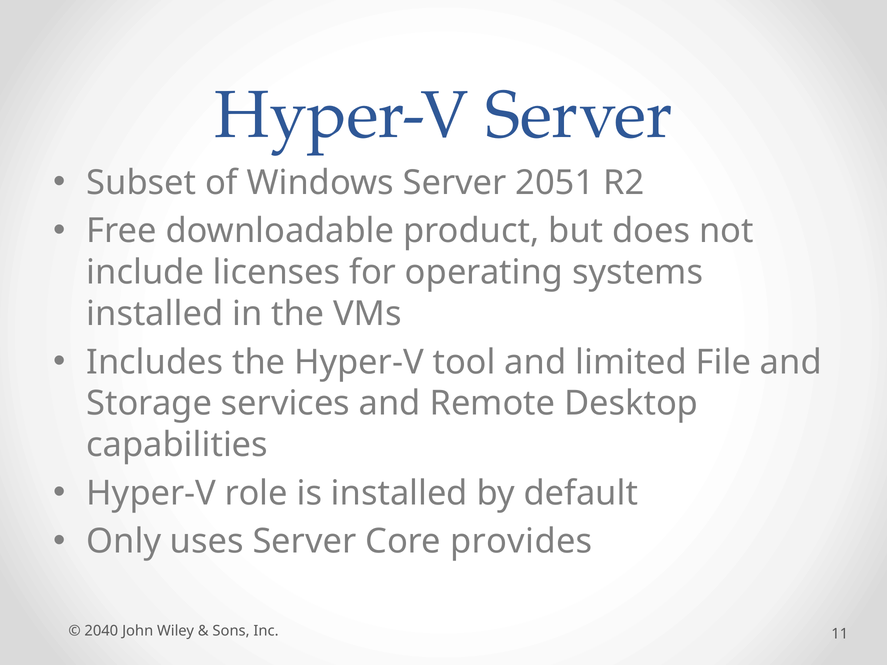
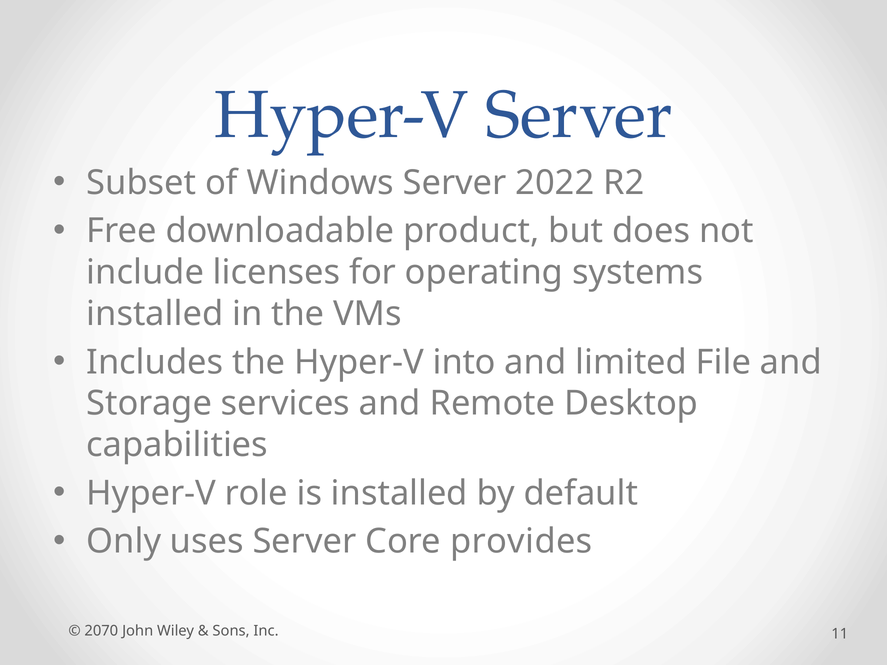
2051: 2051 -> 2022 (555, 183)
tool: tool -> into (464, 362)
2040: 2040 -> 2070 (101, 631)
